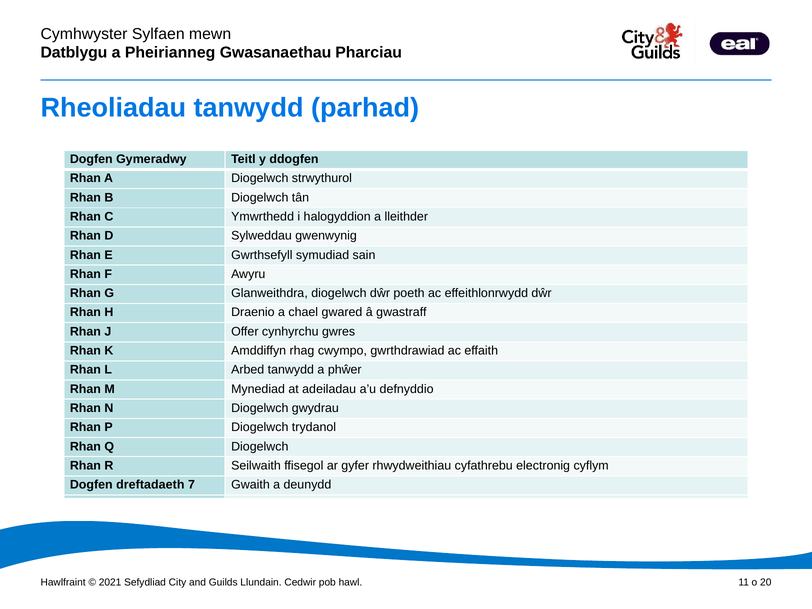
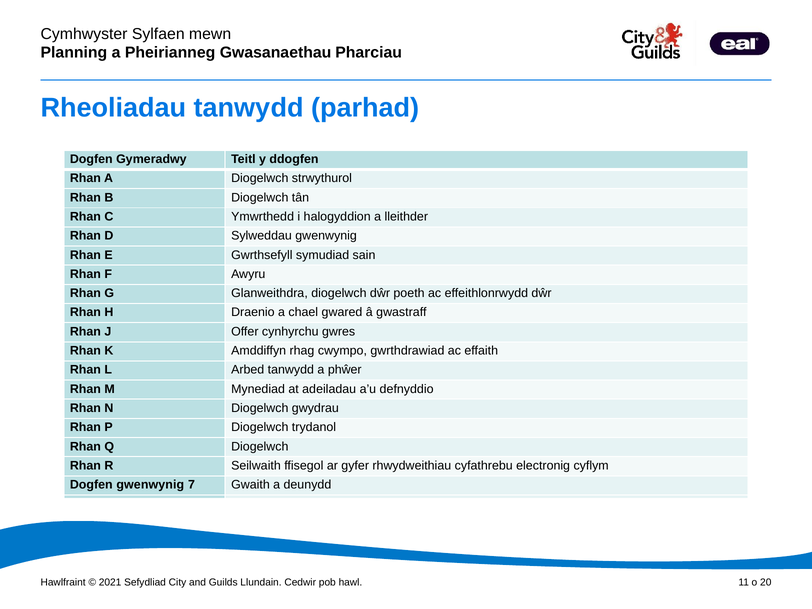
Datblygu: Datblygu -> Planning (74, 53)
Dogfen dreftadaeth: dreftadaeth -> gwenwynig (150, 485)
